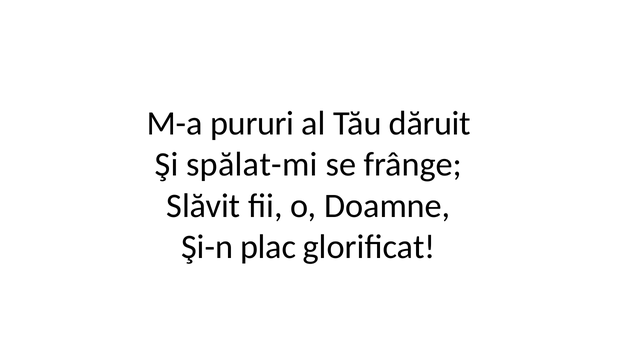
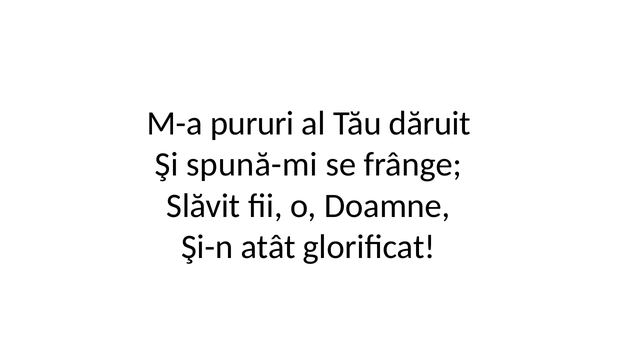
spălat-mi: spălat-mi -> spună-mi (252, 165)
plac: plac -> atât (268, 247)
